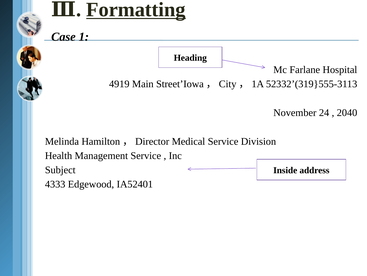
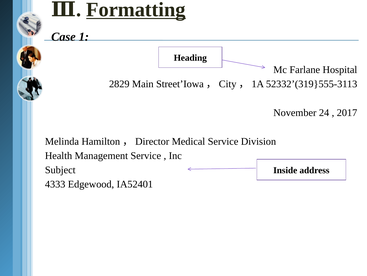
4919: 4919 -> 2829 (119, 84)
2040: 2040 -> 2017 (347, 112)
